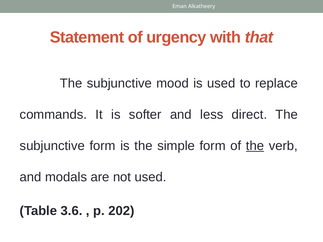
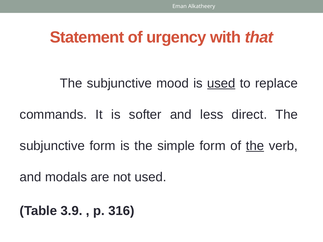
used underline: none -> present (221, 83)
3.6: 3.6 -> 3.9 (72, 211)
202: 202 -> 316 (121, 211)
